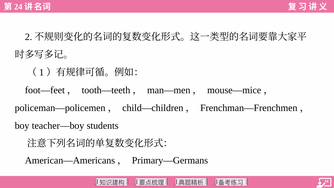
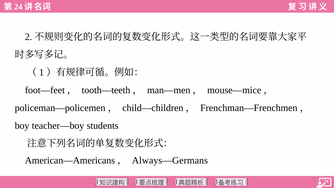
Primary—Germans: Primary—Germans -> Always—Germans (170, 160)
